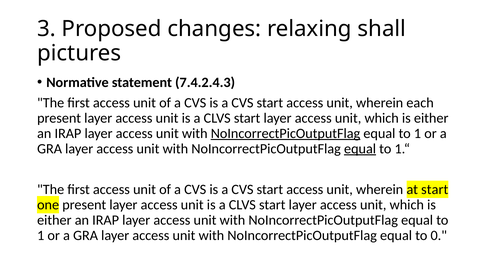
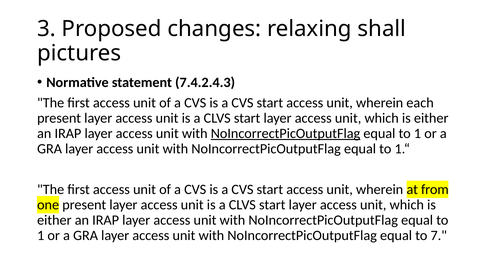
equal underline: present -> none (360, 149)
at start: start -> from (435, 189)
0: 0 -> 7 (439, 235)
